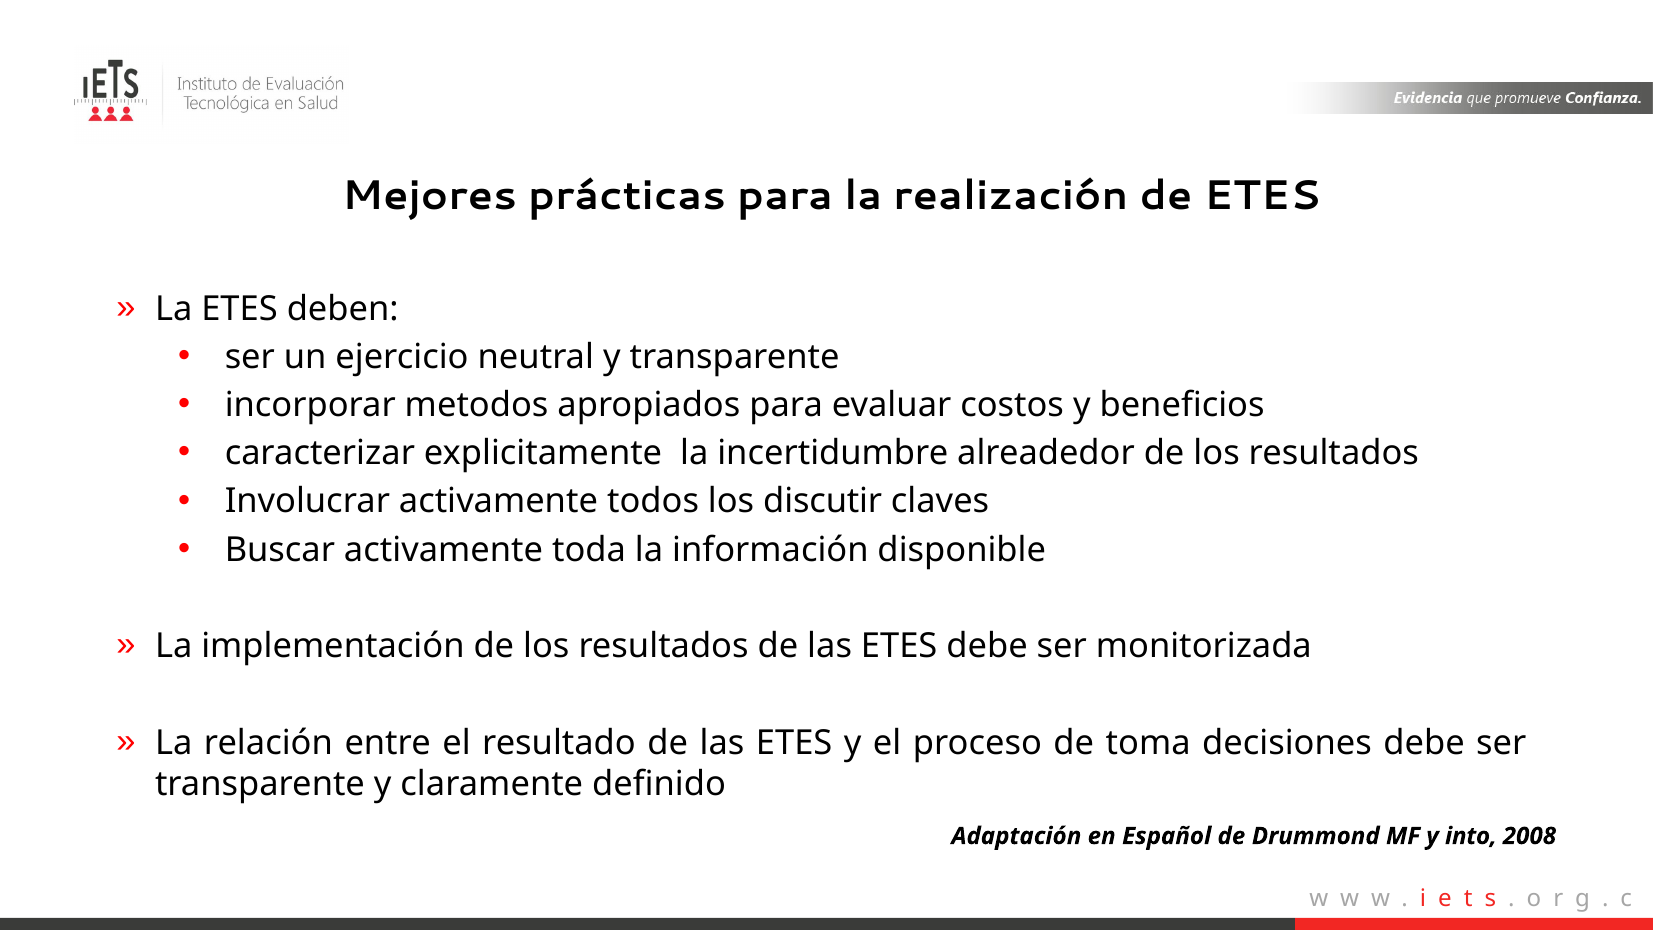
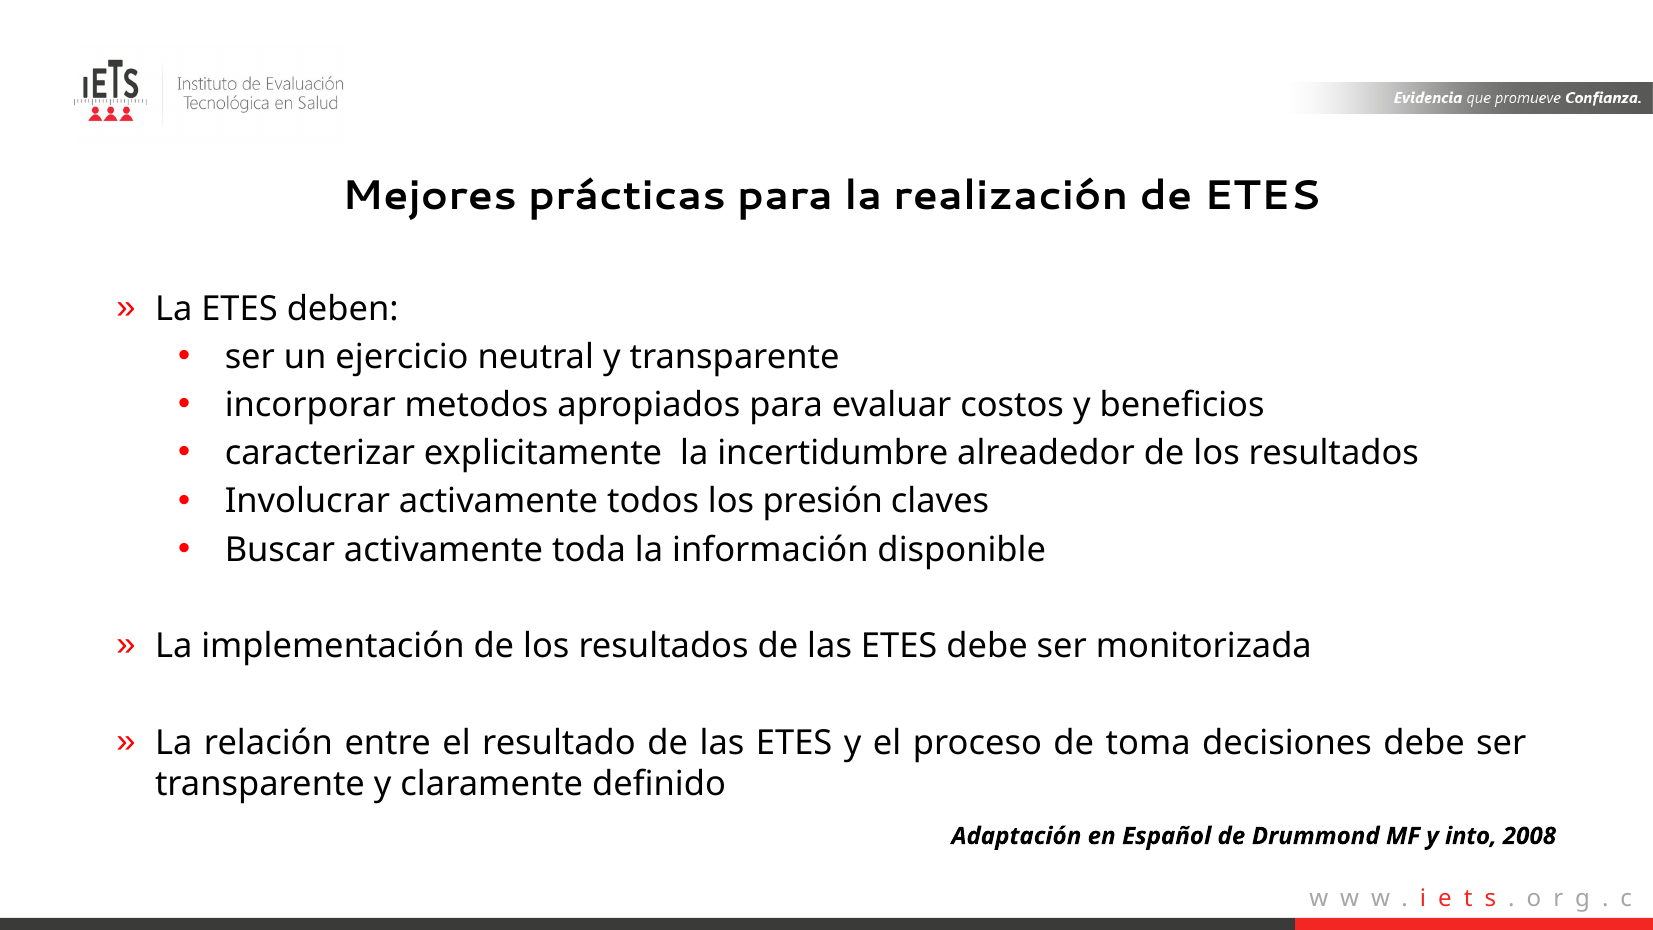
discutir: discutir -> presión (823, 502)
